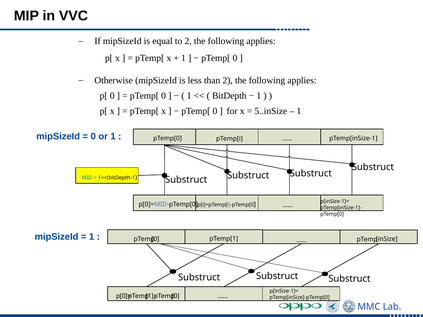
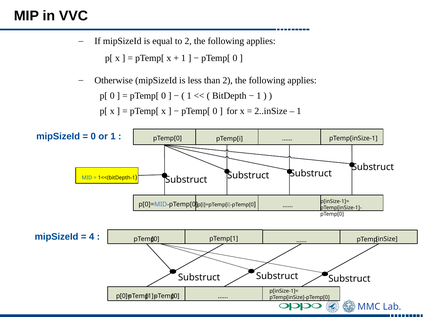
5..inSize: 5..inSize -> 2..inSize (271, 111)
1: 1 -> 4 (92, 237)
